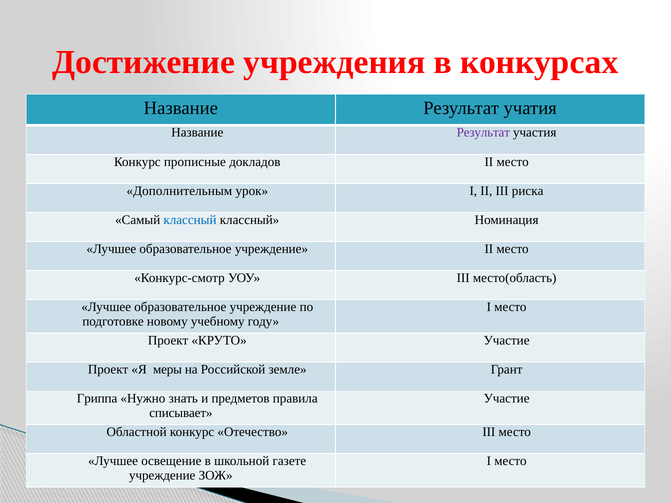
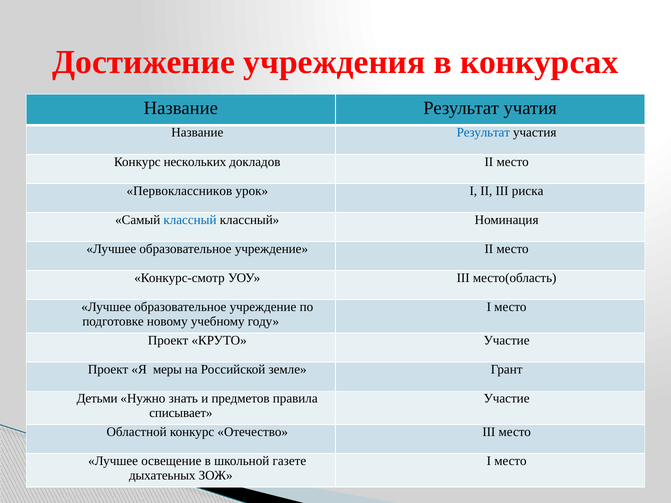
Результат colour: purple -> blue (483, 133)
прописные: прописные -> нескольких (195, 162)
Дополнительным: Дополнительным -> Первоклассников (179, 191)
Гриппа: Гриппа -> Детьми (97, 399)
учреждение: учреждение -> дыхатеьных (162, 476)
